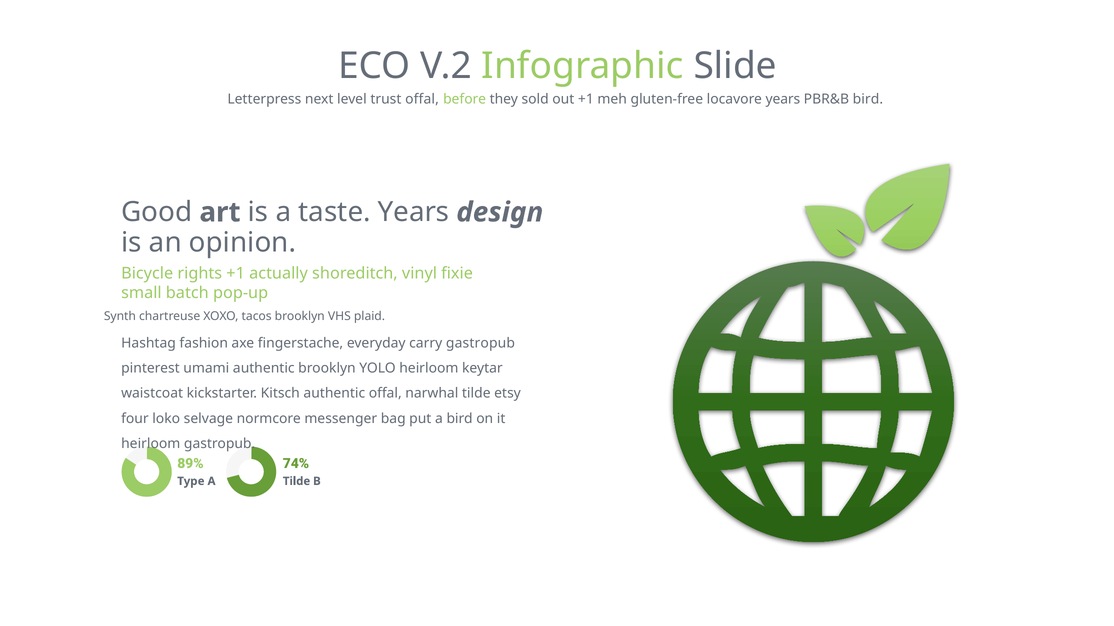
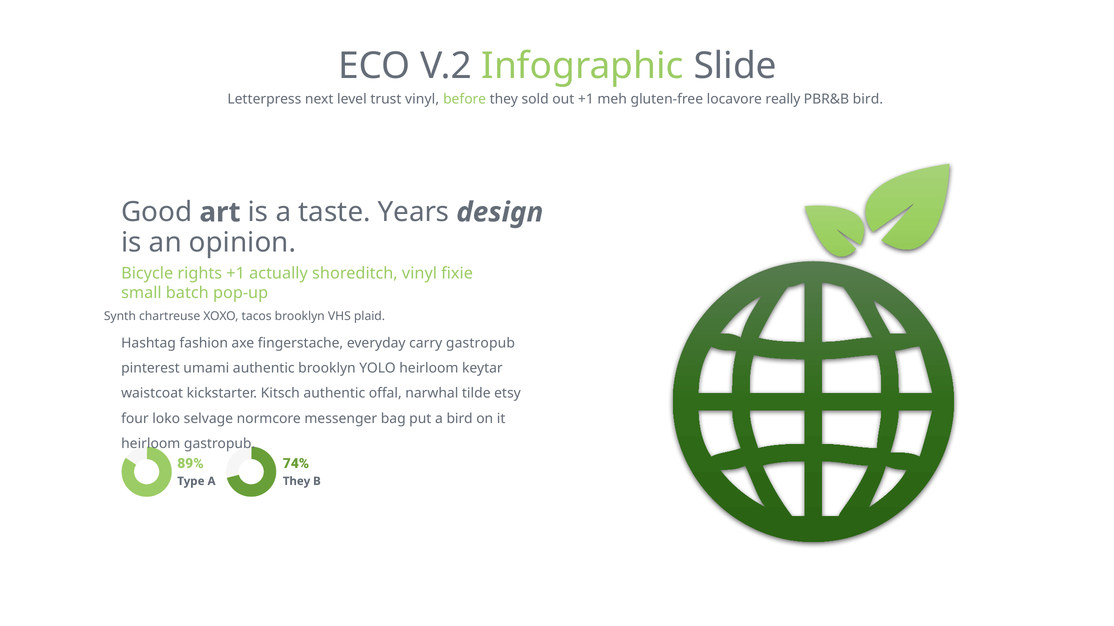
trust offal: offal -> vinyl (422, 99)
locavore years: years -> really (783, 99)
Tilde: Tilde -> They (297, 482)
